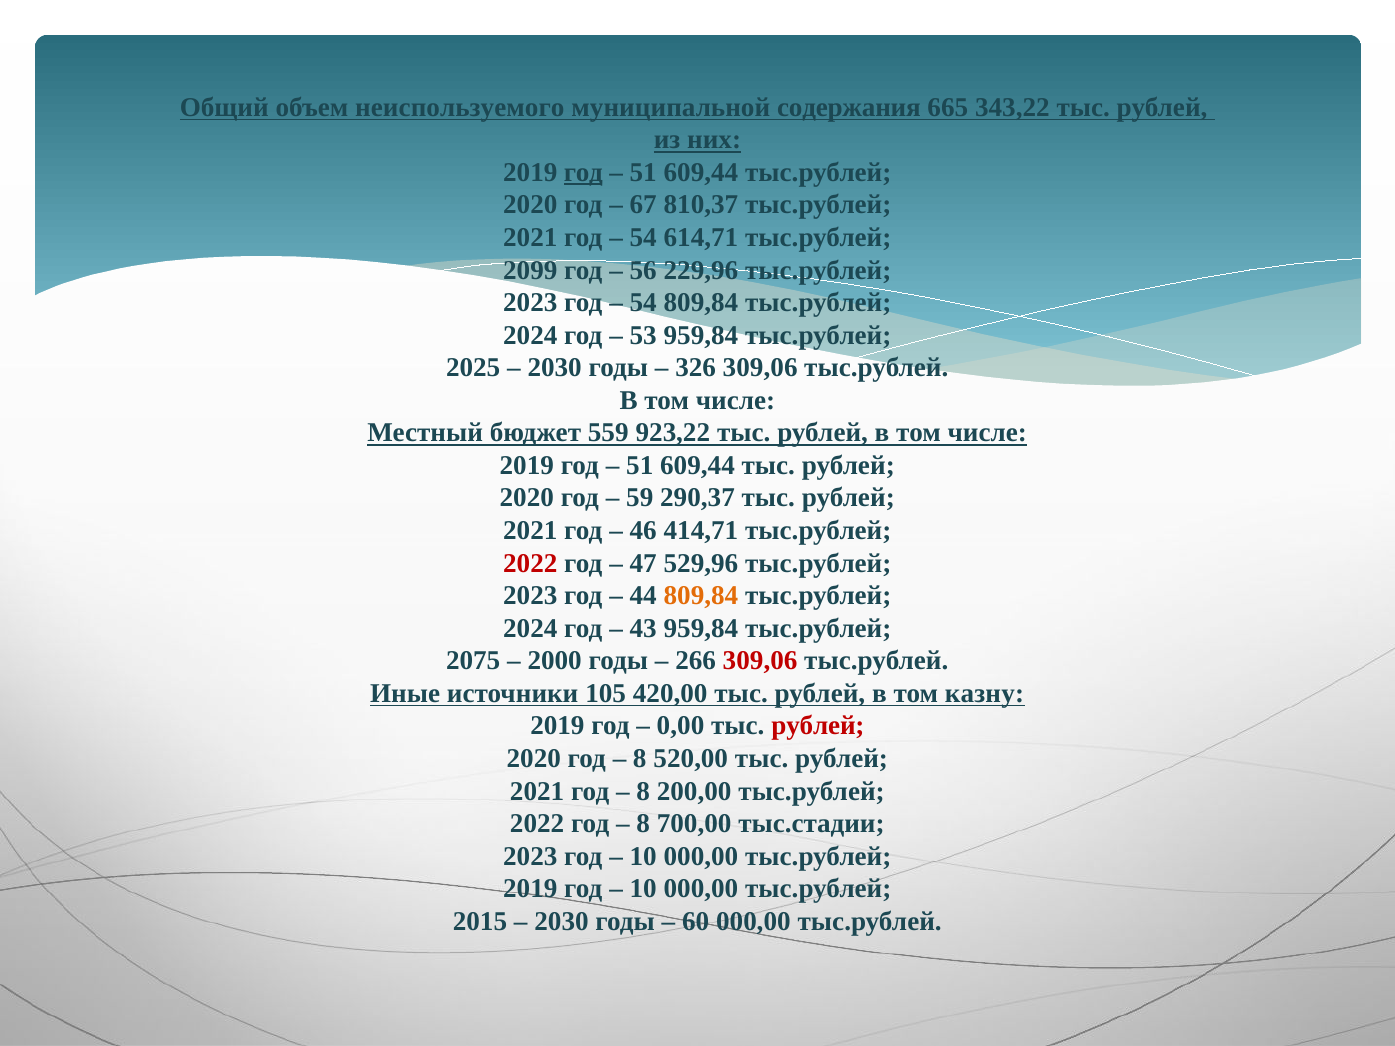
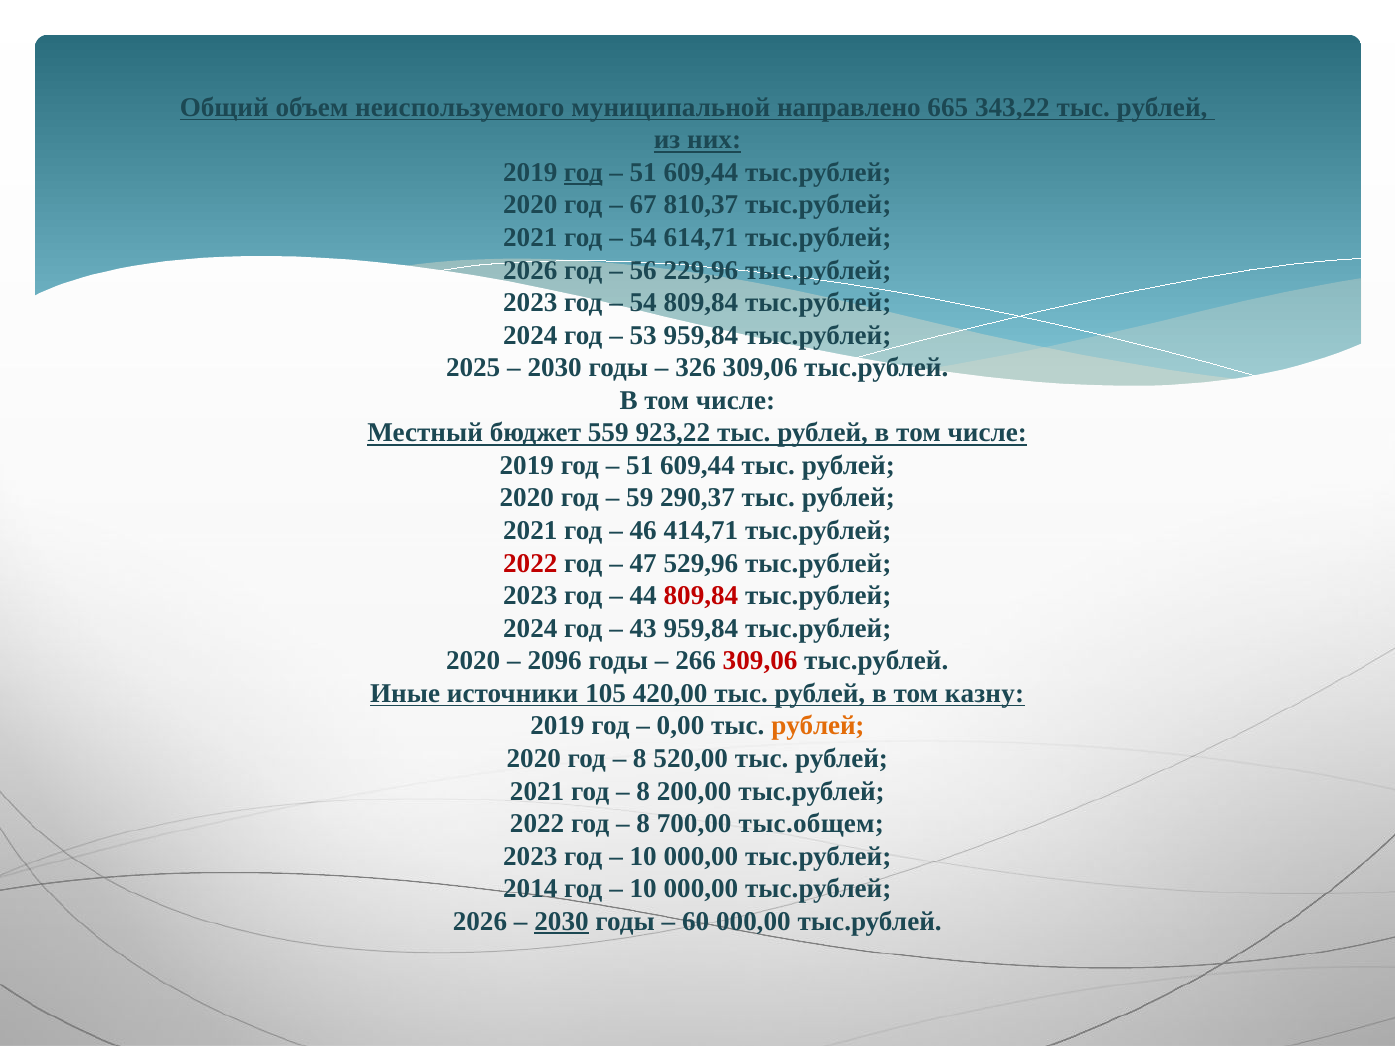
содержания: содержания -> направлено (849, 107)
2099: 2099 -> 2026 (530, 270)
809,84 colour: orange -> red (701, 596)
2075: 2075 -> 2020 (473, 661)
2000: 2000 -> 2096 (555, 661)
рублей colour: red -> orange (818, 726)
тыс.стадии: тыс.стадии -> тыс.общем (811, 824)
2019: 2019 -> 2014 (530, 889)
2015: 2015 -> 2026 (480, 922)
2030 underline: none -> present (562, 922)
